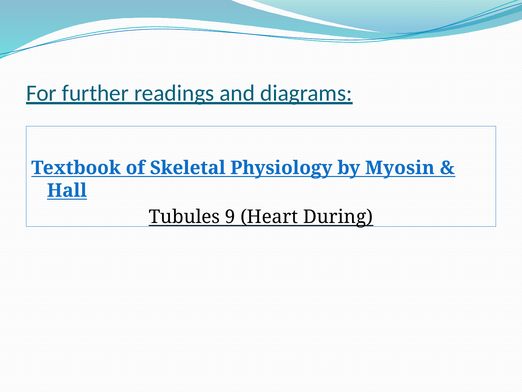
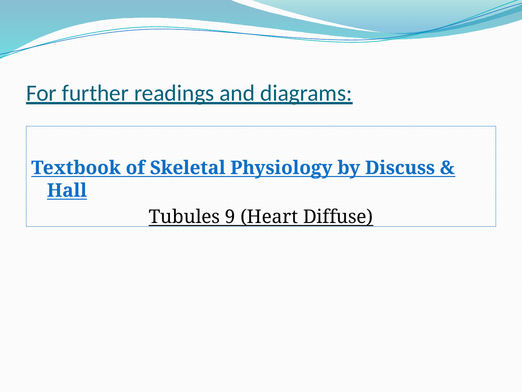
Myosin: Myosin -> Discuss (400, 168)
During: During -> Diffuse (338, 217)
